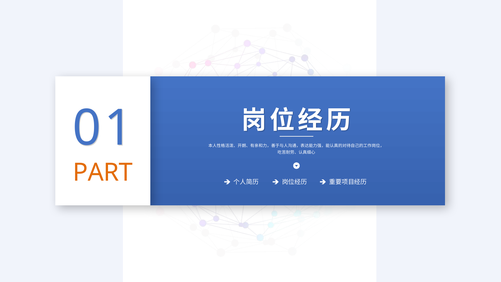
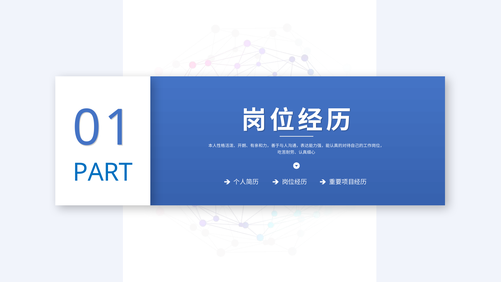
PART colour: orange -> blue (103, 172)
